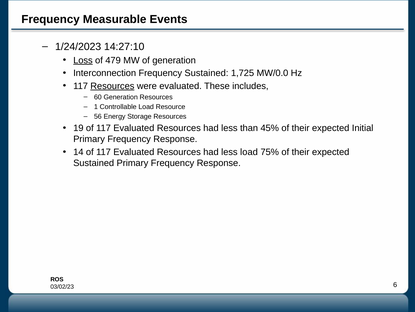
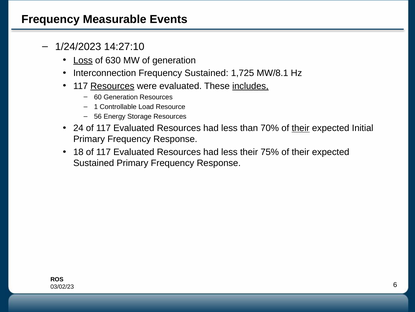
479: 479 -> 630 (113, 60)
MW/0.0: MW/0.0 -> MW/8.1 (272, 73)
includes underline: none -> present (250, 86)
19: 19 -> 24 (78, 128)
45%: 45% -> 70% (270, 128)
their underline: none -> present (301, 128)
14: 14 -> 18 (78, 152)
less load: load -> their (249, 152)
